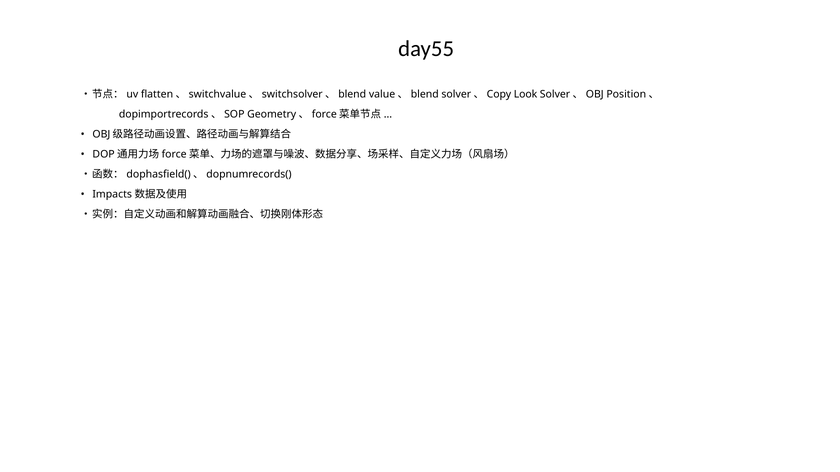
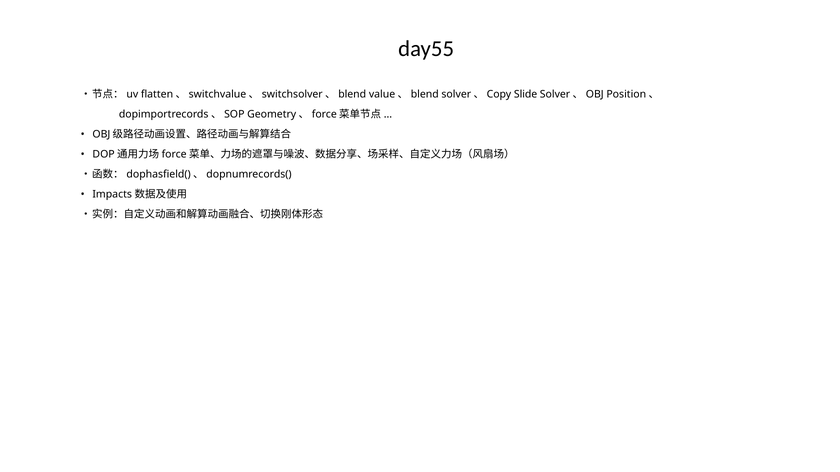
Look: Look -> Slide (526, 94)
